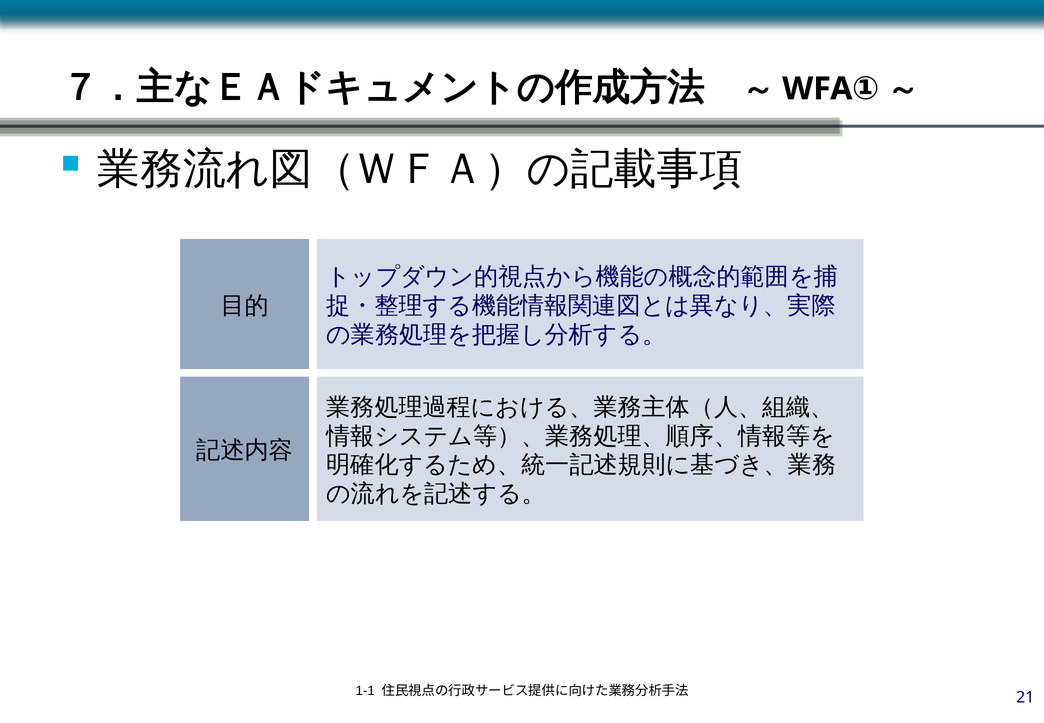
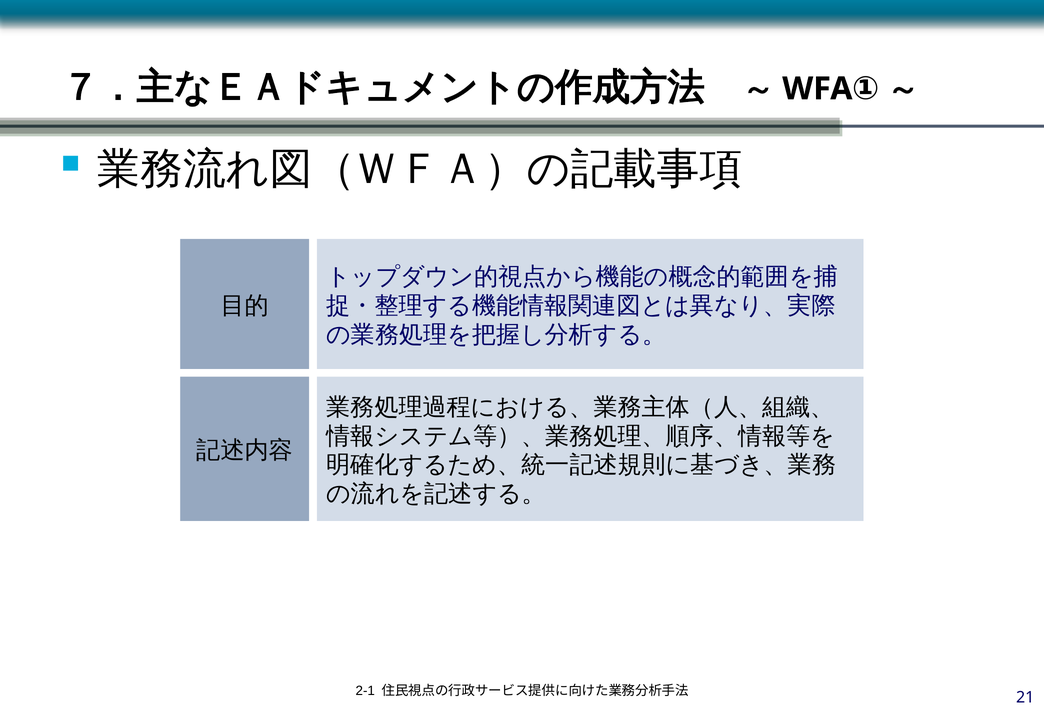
1-1: 1-1 -> 2-1 (365, 690)
